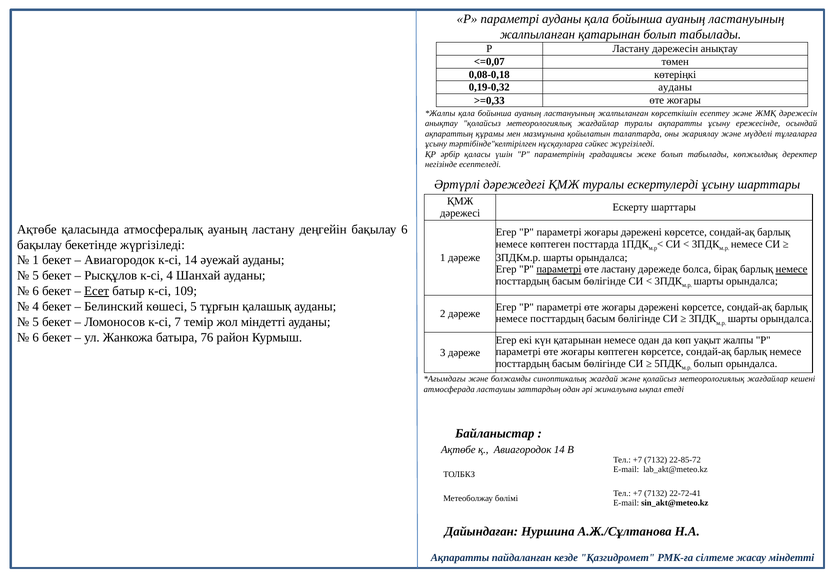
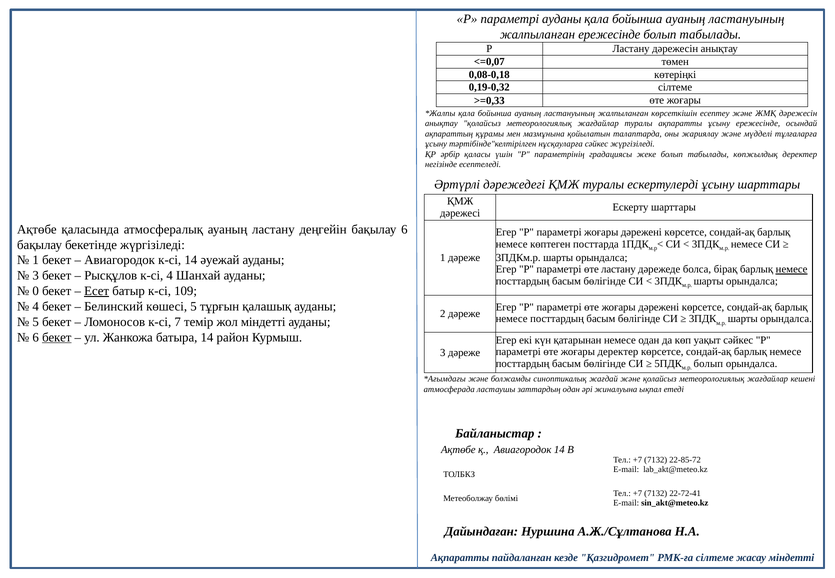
жалпыланған қатарынан: қатарынан -> ережесінде (609, 34)
0,19-0,32 ауданы: ауданы -> сілтеме (675, 87)
параметрі underline: present -> none (559, 269)
5: 5 -> 3 (36, 276)
6: 6 -> 0 (36, 291)
бекет underline: none -> present (57, 337)
батыра 76: 76 -> 14 (207, 337)
уақыт жалпы: жалпы -> сәйкес (738, 340)
жоғары көптеген: көптеген -> деректер (618, 352)
